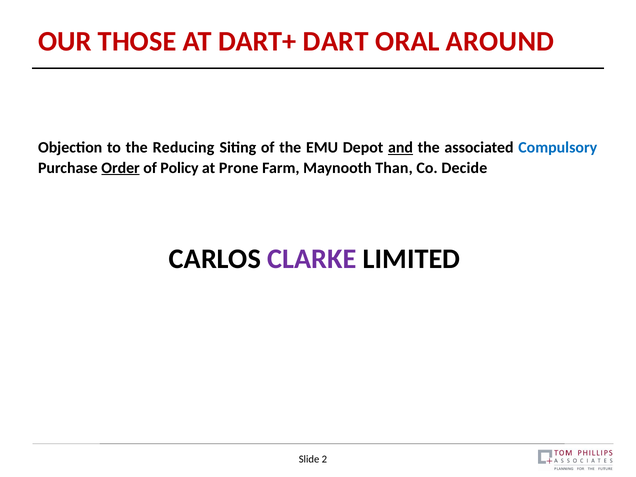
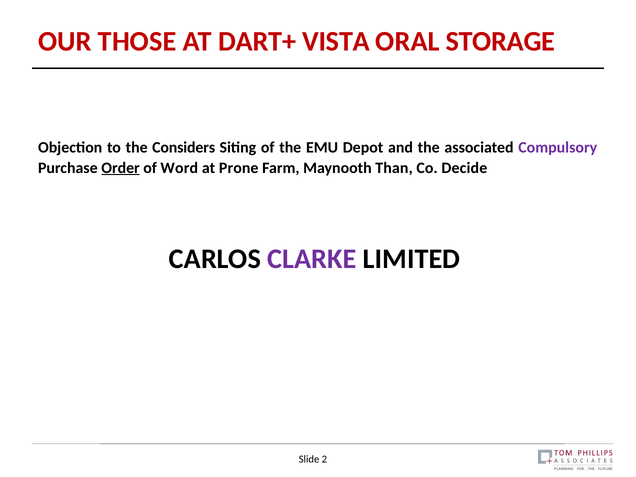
DART: DART -> VISTA (336, 41)
AROUND: AROUND -> STORAGE (500, 41)
Reducing: Reducing -> Considers (184, 147)
and underline: present -> none (401, 147)
Compulsory colour: blue -> purple (558, 147)
Policy: Policy -> Word (179, 168)
